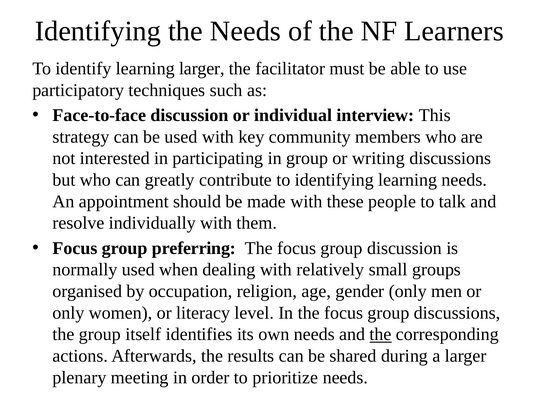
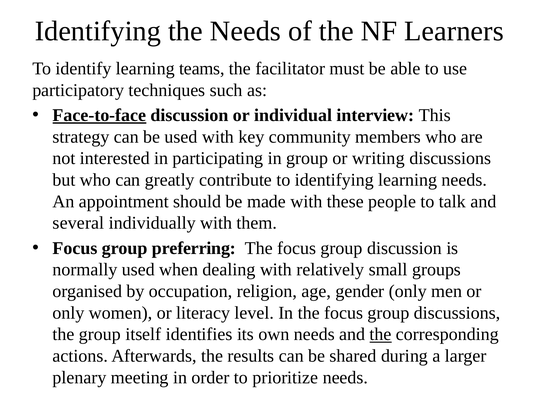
learning larger: larger -> teams (202, 69)
Face-to-face underline: none -> present (99, 115)
resolve: resolve -> several (78, 223)
